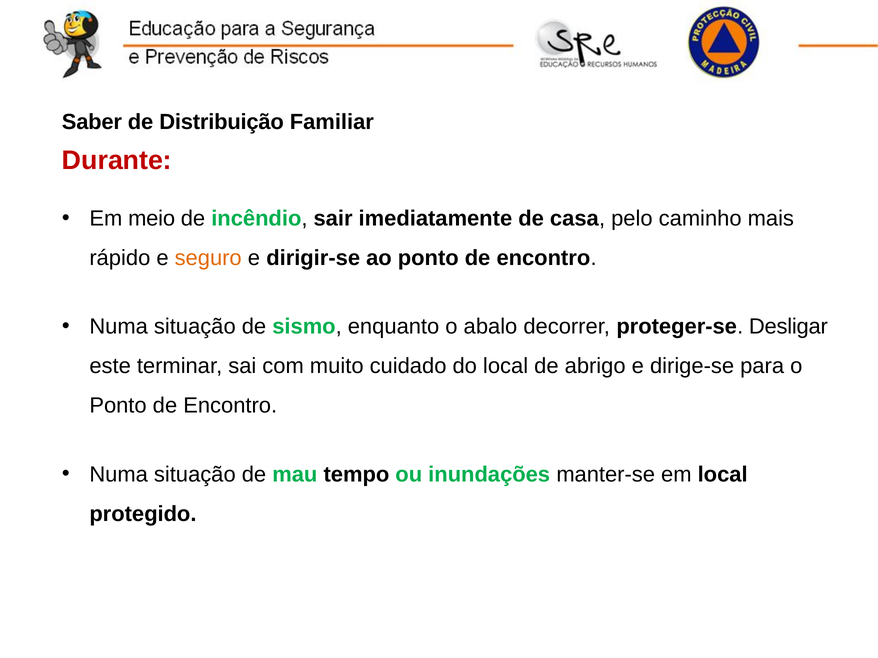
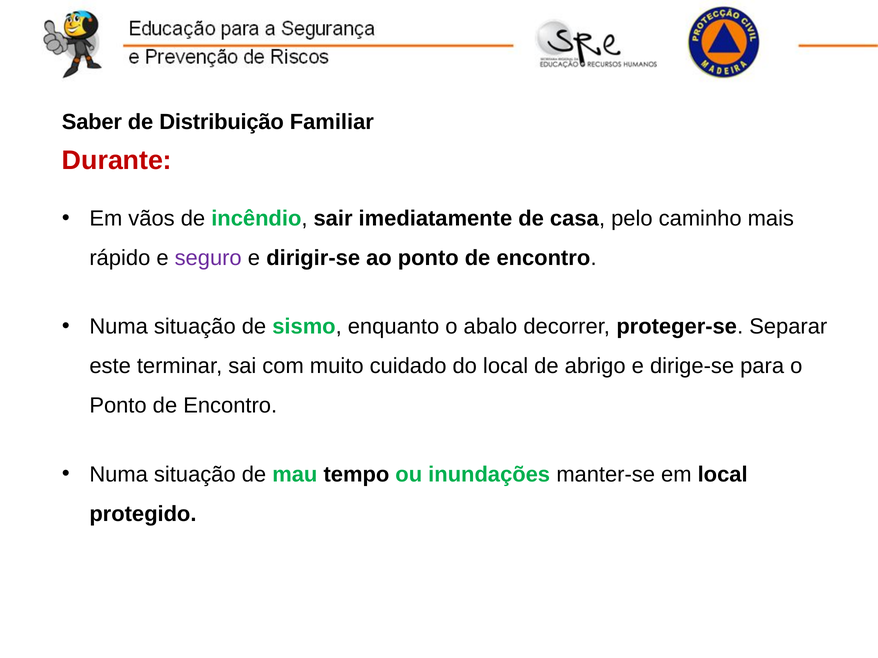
meio: meio -> vãos (152, 219)
seguro colour: orange -> purple (208, 258)
Desligar: Desligar -> Separar (788, 327)
